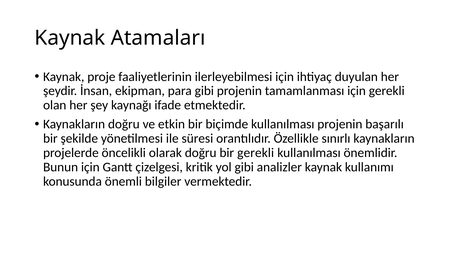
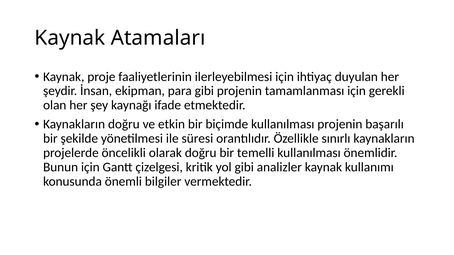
bir gerekli: gerekli -> temelli (256, 153)
